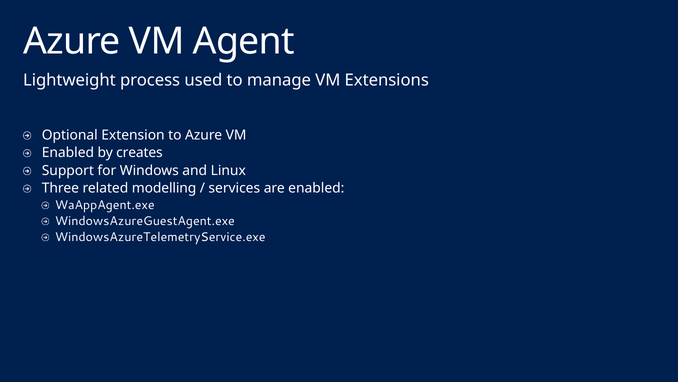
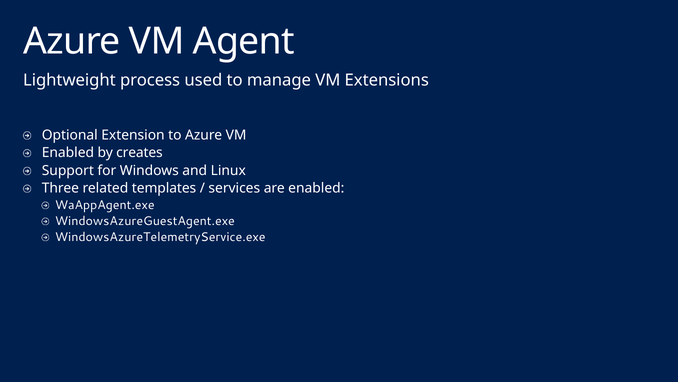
modelling: modelling -> templates (164, 188)
